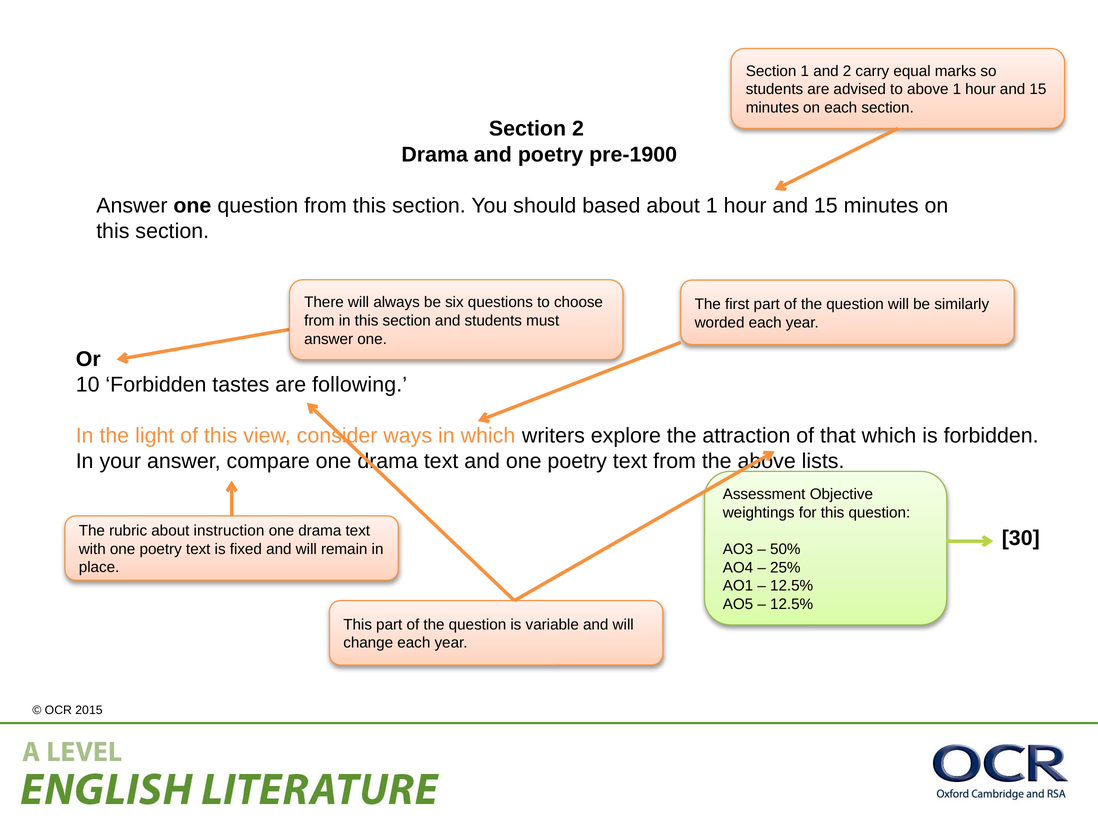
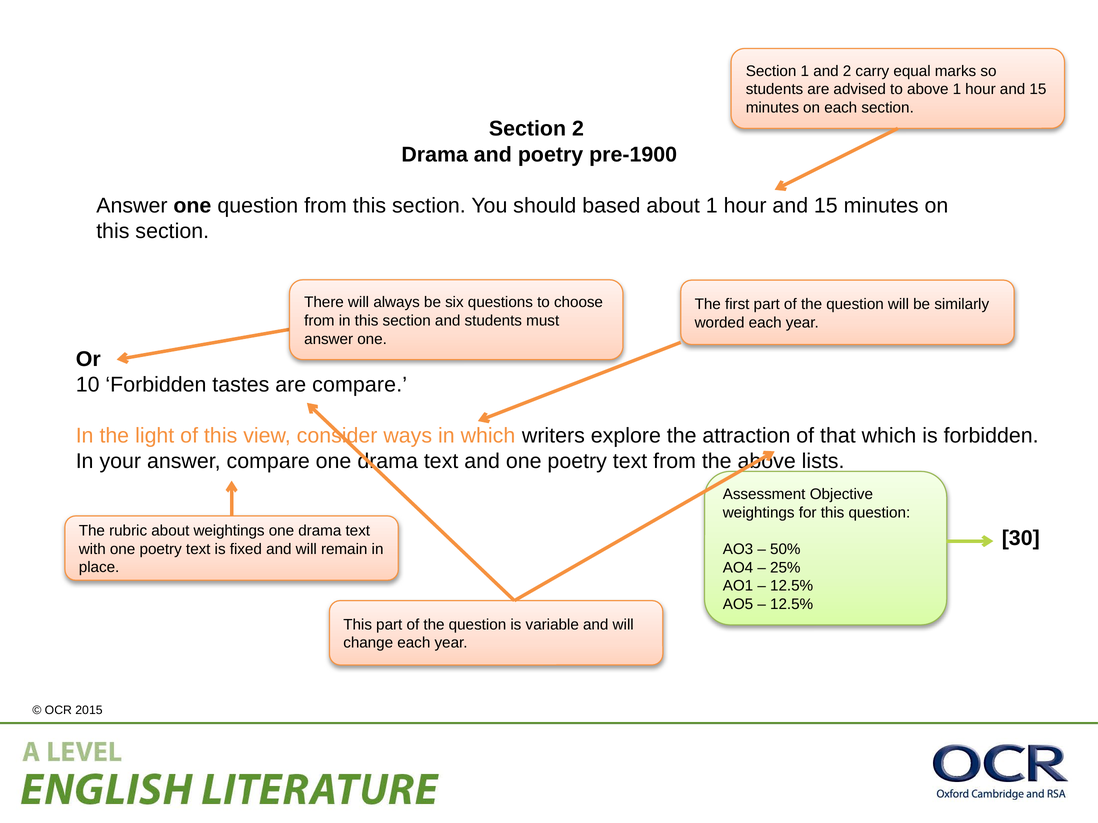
are following: following -> compare (360, 385)
about instruction: instruction -> weightings (229, 531)
